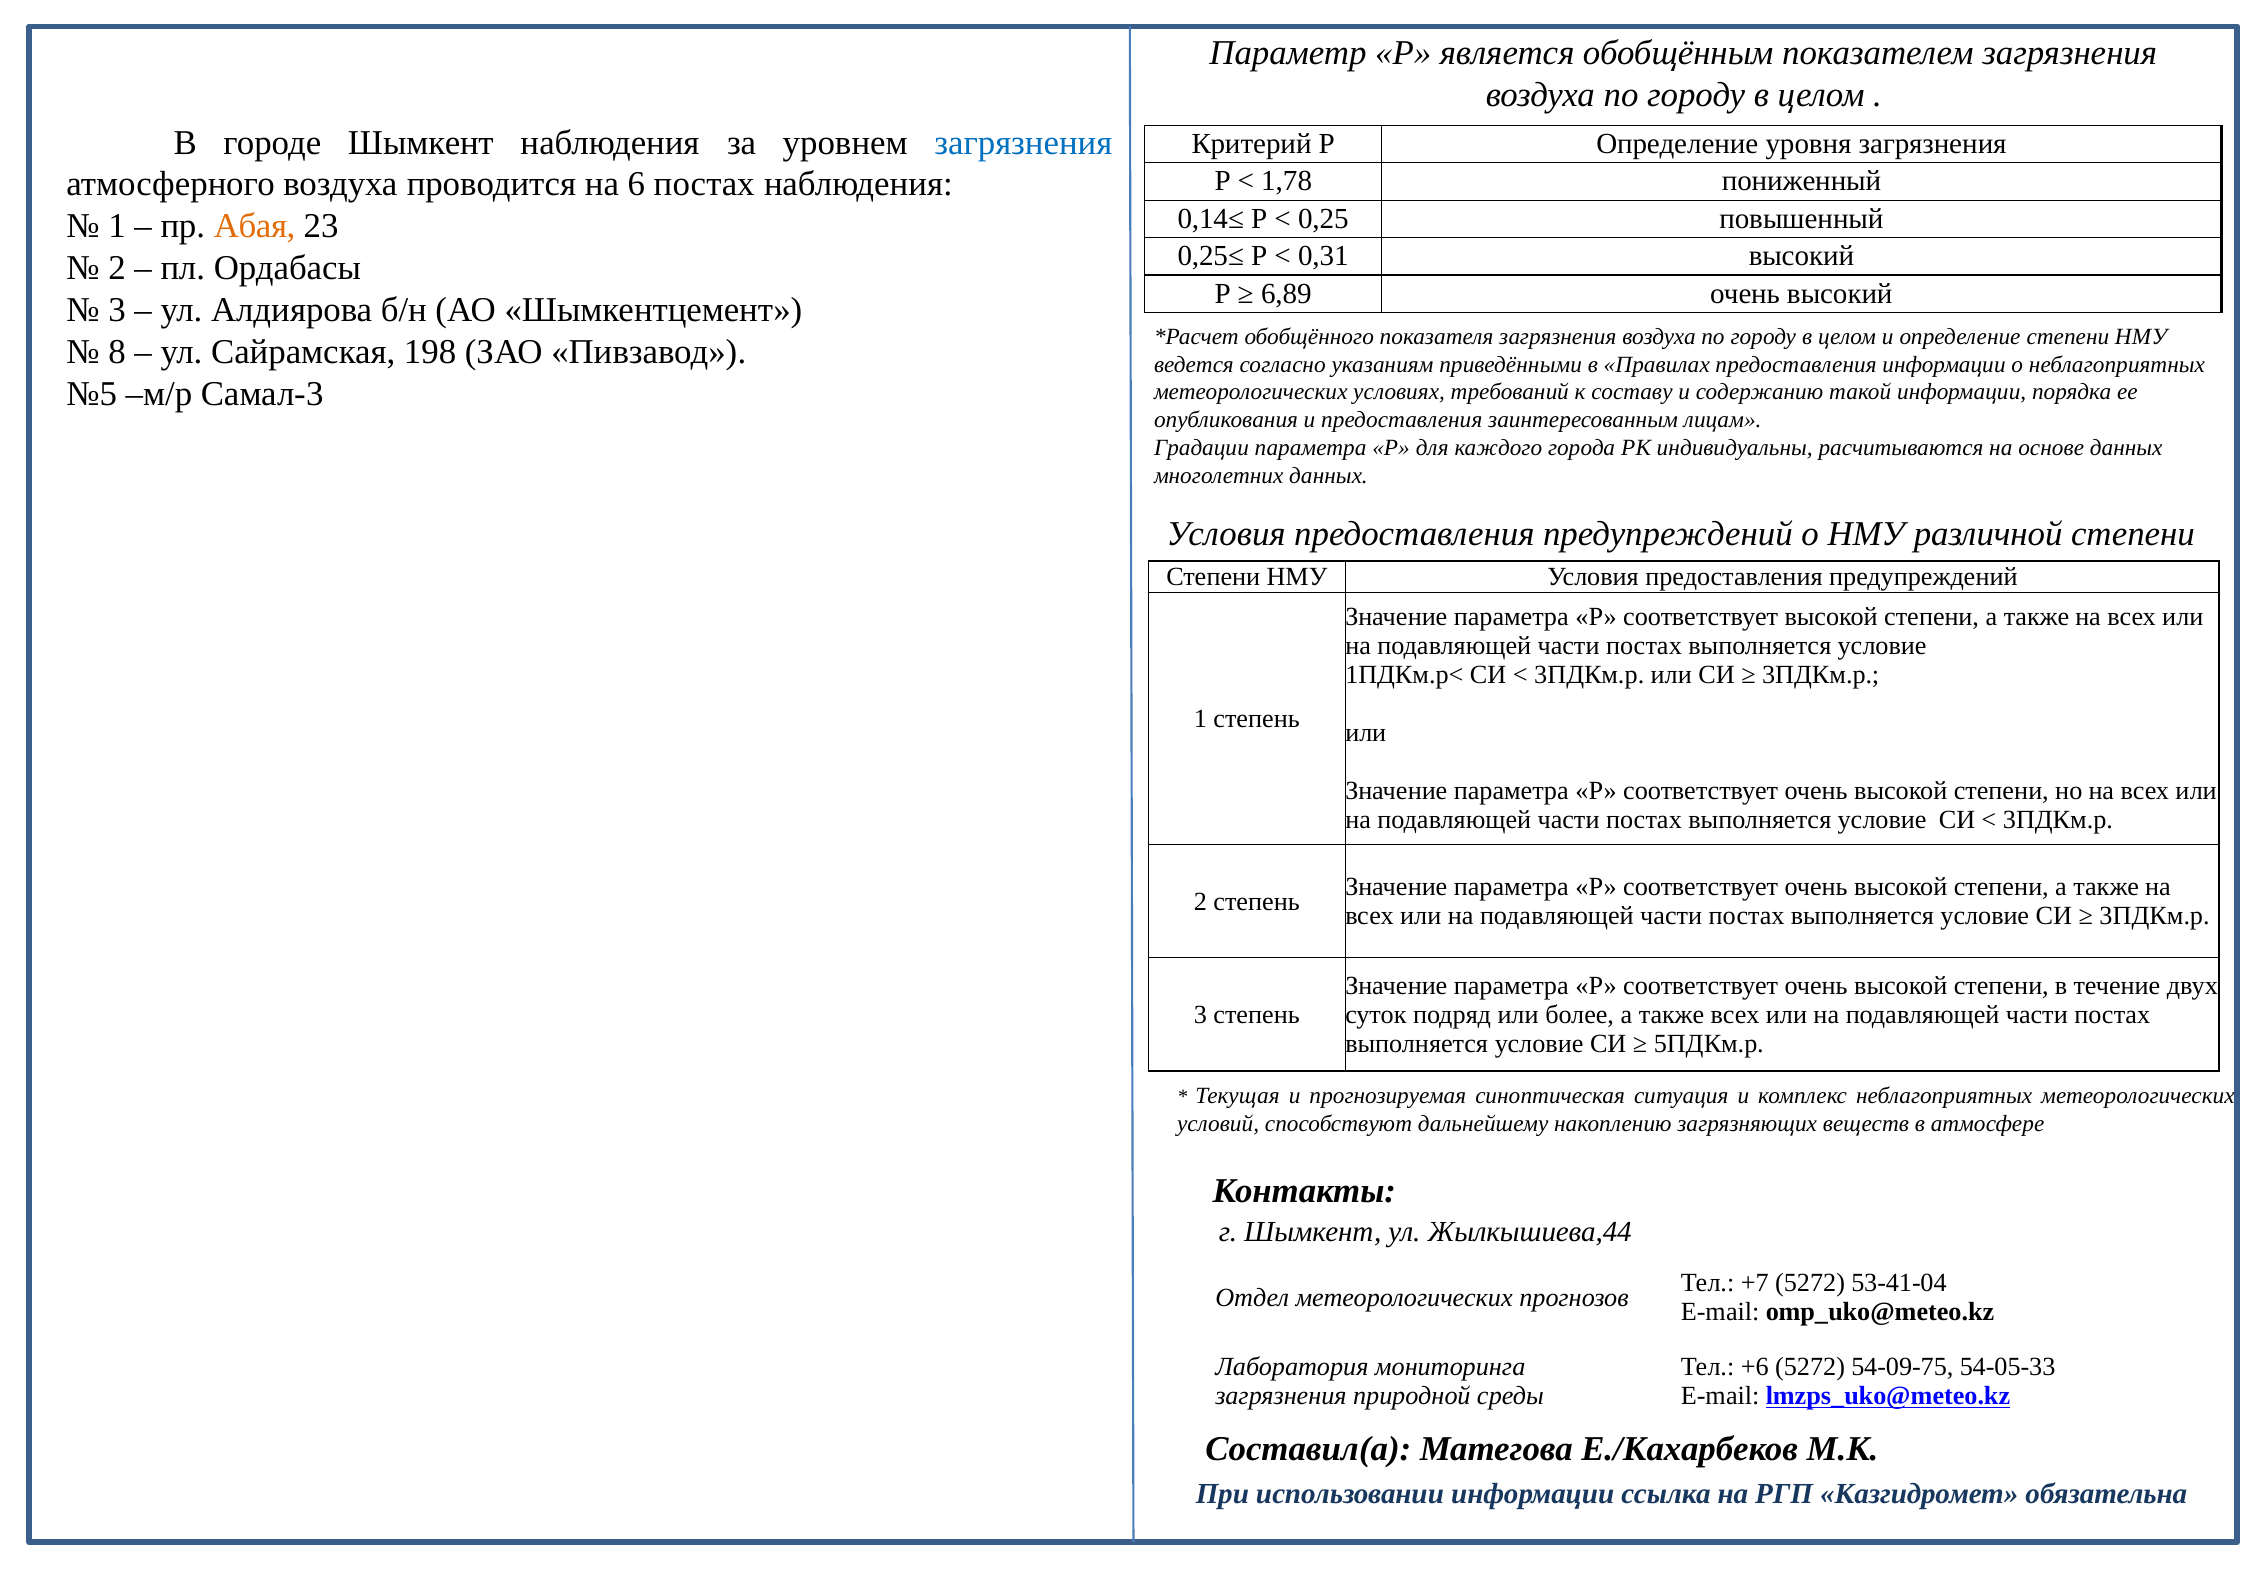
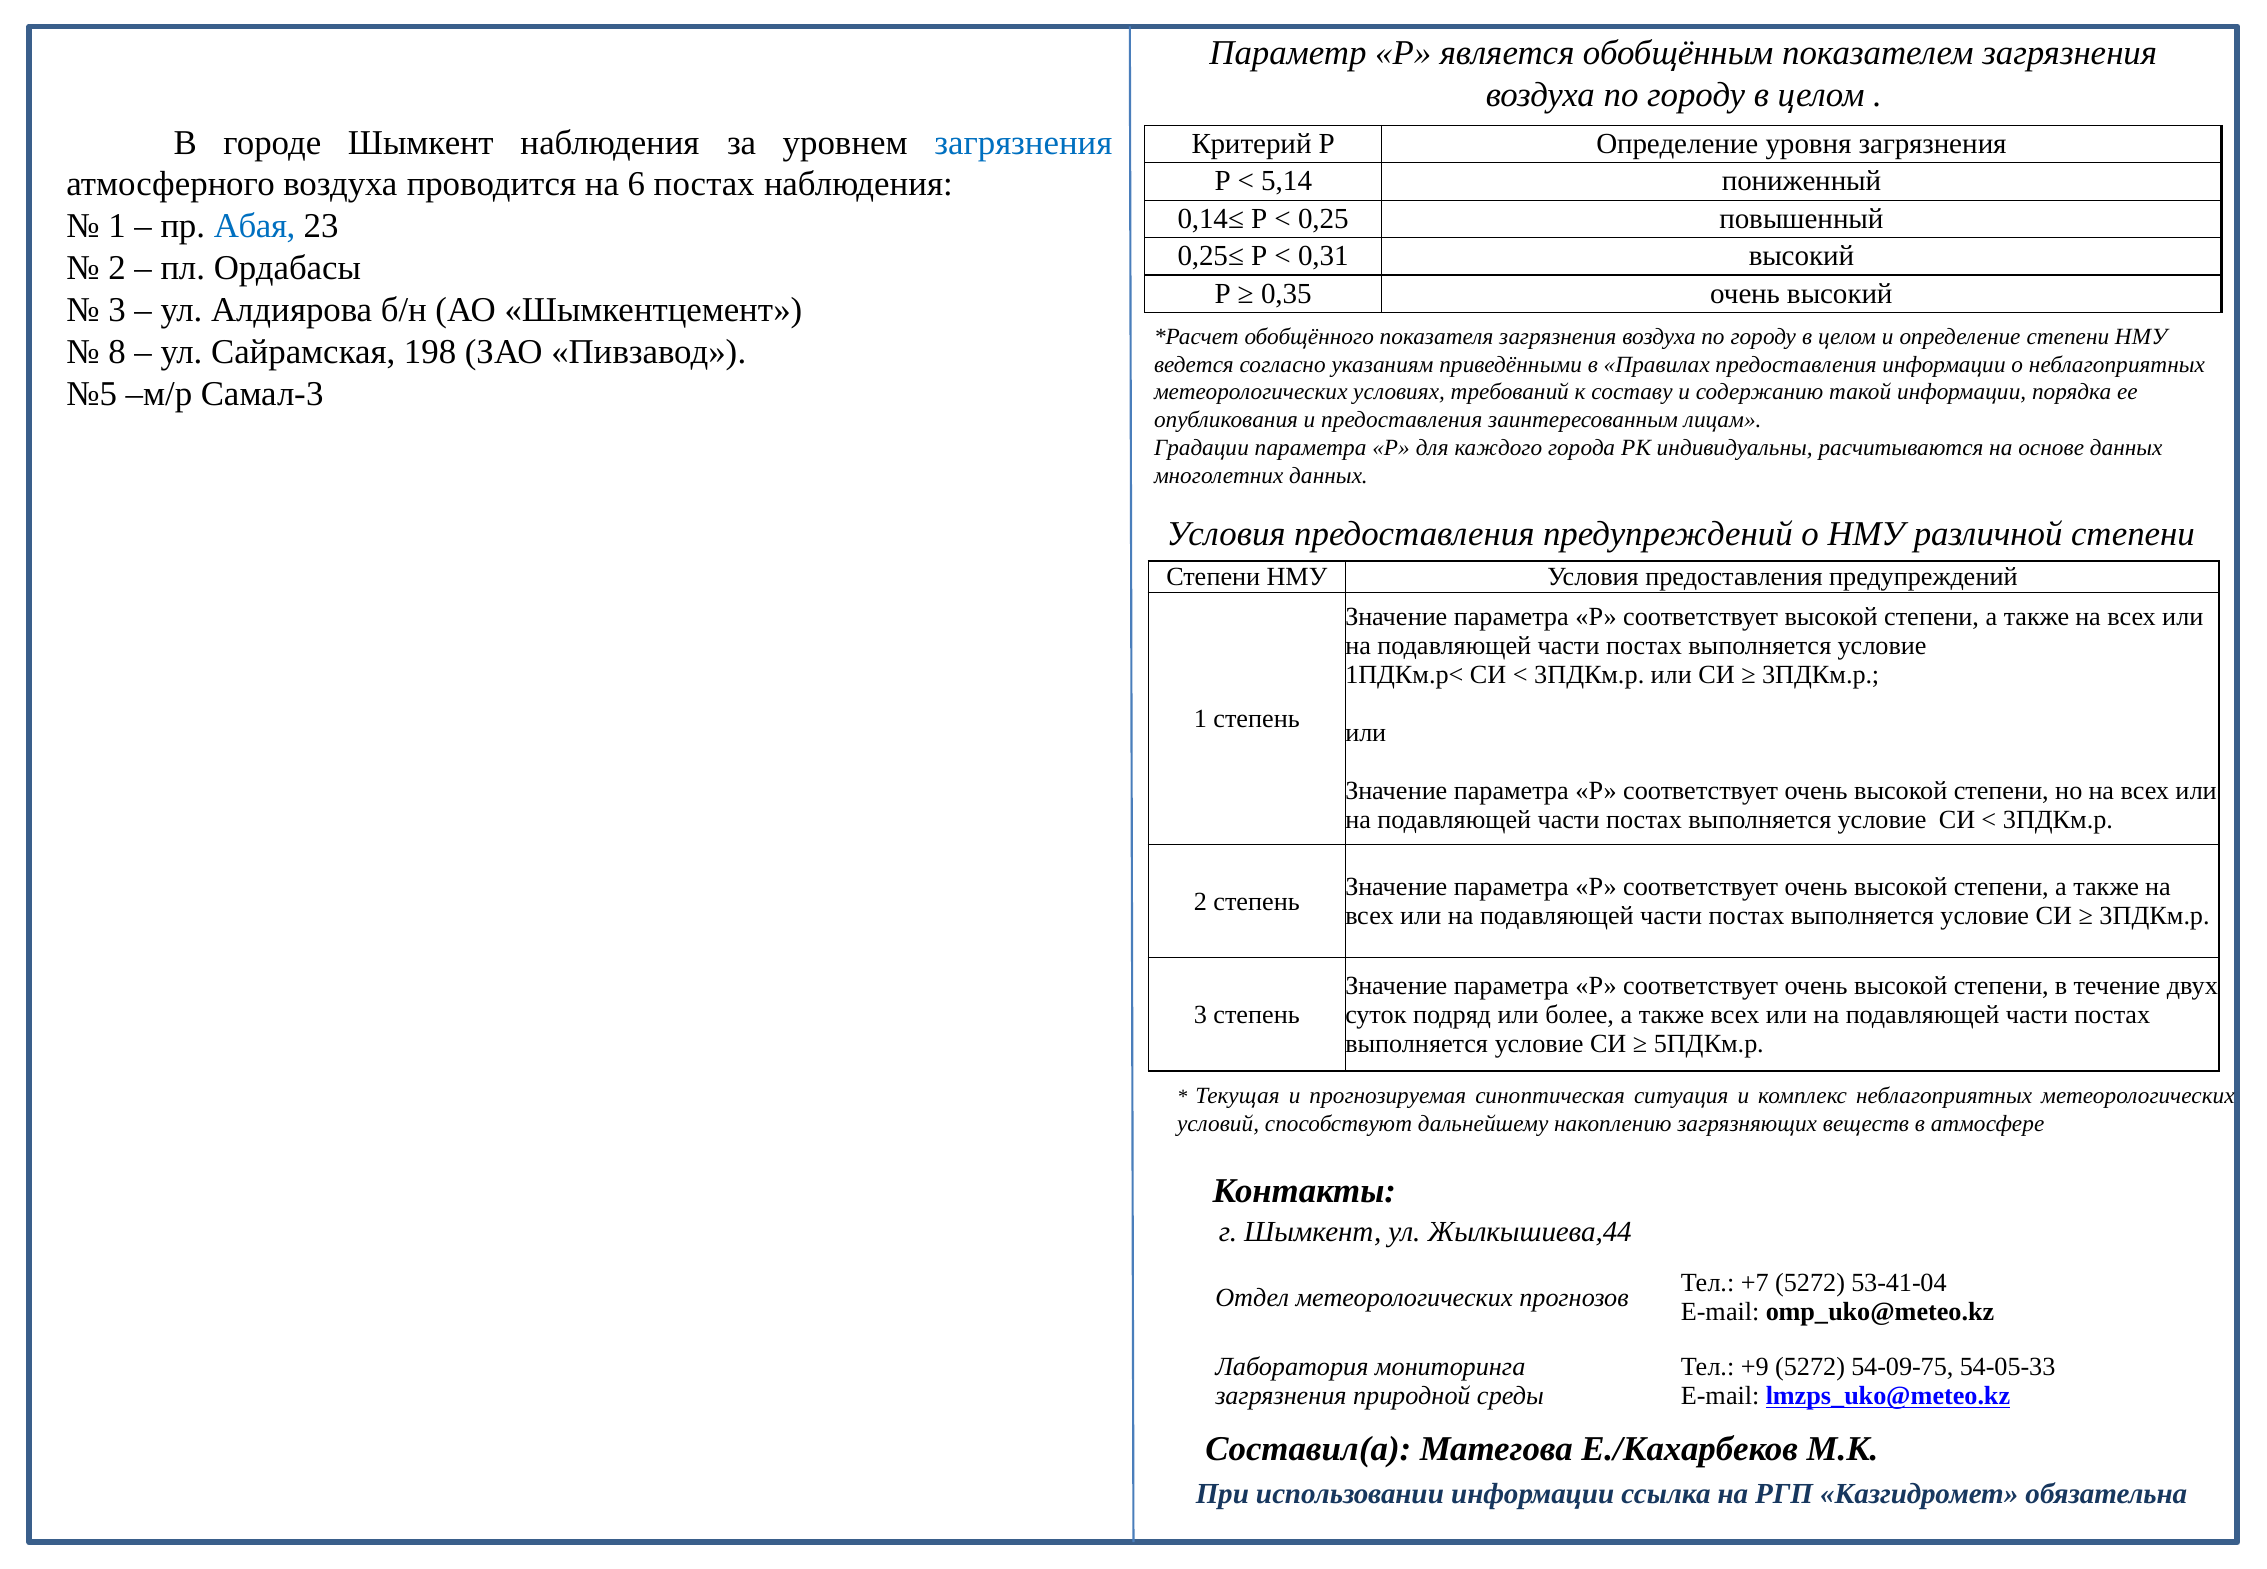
1,78: 1,78 -> 5,14 (1287, 181)
Абая colour: orange -> blue (255, 226)
6,89: 6,89 -> 0,35 (1286, 294)
+6: +6 -> +9 (1755, 1368)
